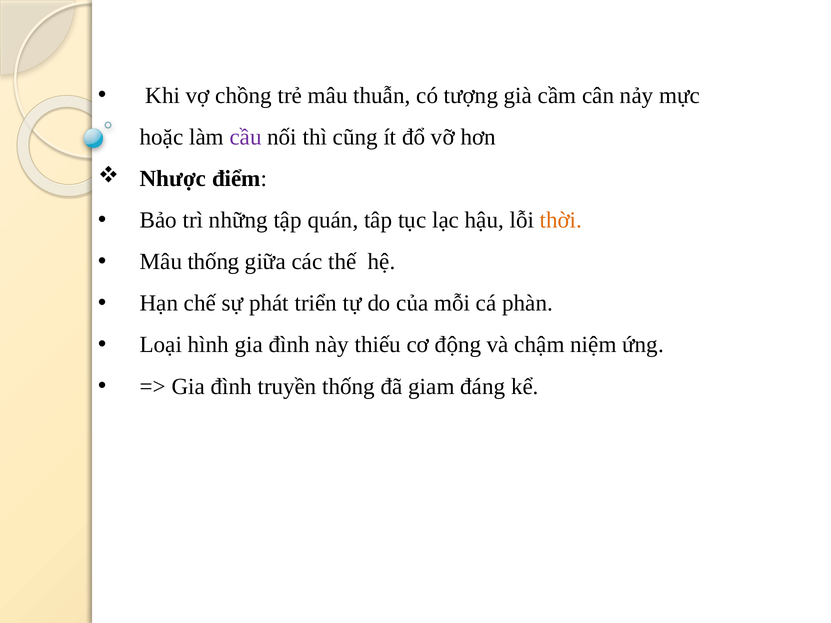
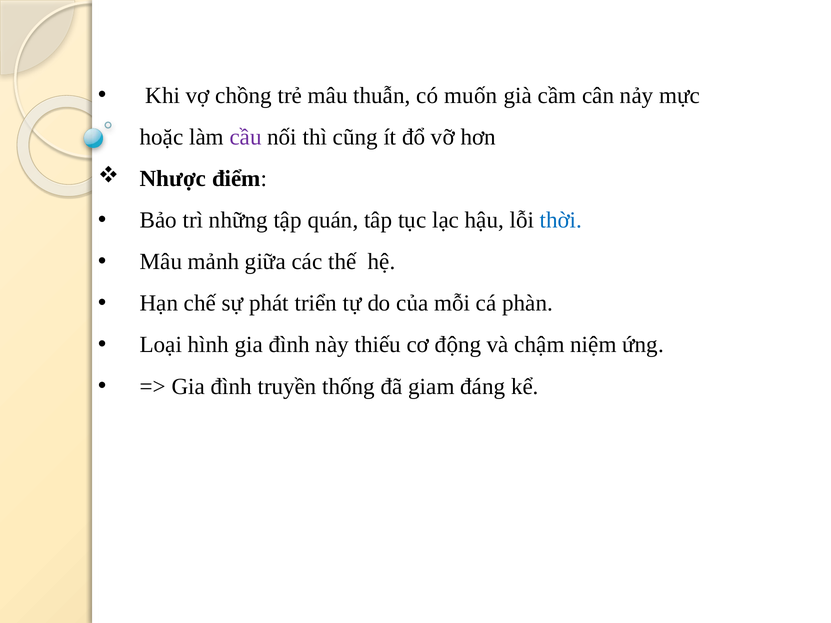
tượng: tượng -> muốn (471, 96)
thời colour: orange -> blue (561, 220)
Mâu thống: thống -> mảnh (214, 262)
